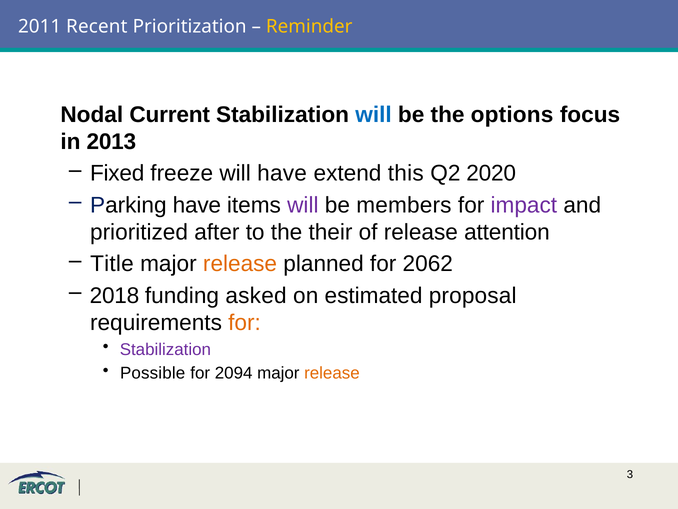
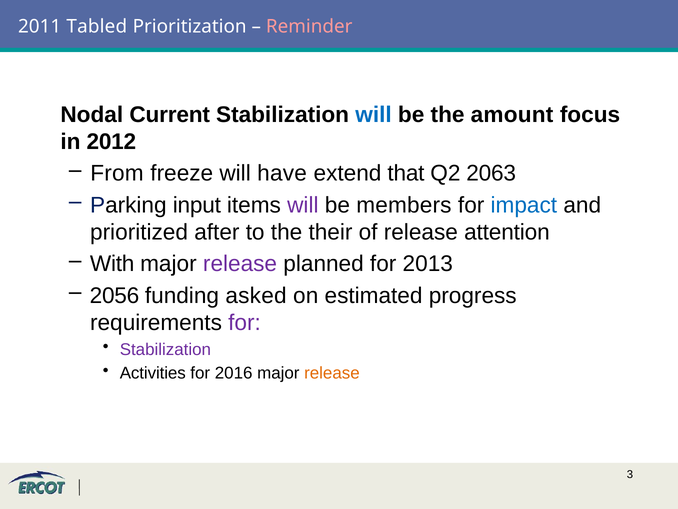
Recent: Recent -> Tabled (97, 27)
Reminder colour: yellow -> pink (309, 27)
options: options -> amount (512, 115)
2013: 2013 -> 2012 (111, 142)
Fixed: Fixed -> From (117, 173)
this: this -> that (406, 173)
2020: 2020 -> 2063 (491, 173)
Parking have: have -> input (197, 205)
impact colour: purple -> blue (524, 205)
Title: Title -> With (112, 264)
release colour: orange -> purple (240, 264)
2062: 2062 -> 2013 (428, 264)
2018: 2018 -> 2056 (114, 295)
proposal: proposal -> progress (473, 295)
for colour: orange -> purple (244, 322)
Possible: Possible -> Activities (153, 373)
2094: 2094 -> 2016 (234, 373)
